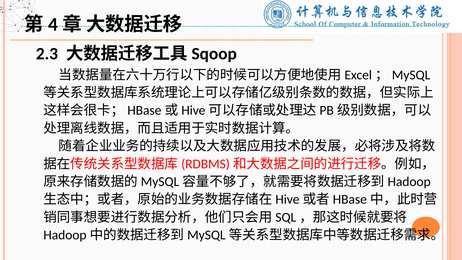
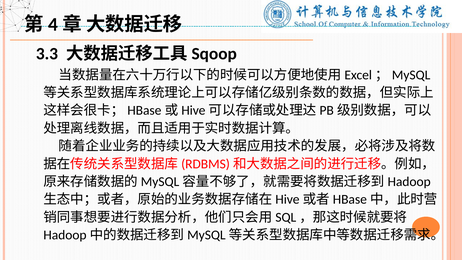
2.3: 2.3 -> 3.3 (47, 54)
